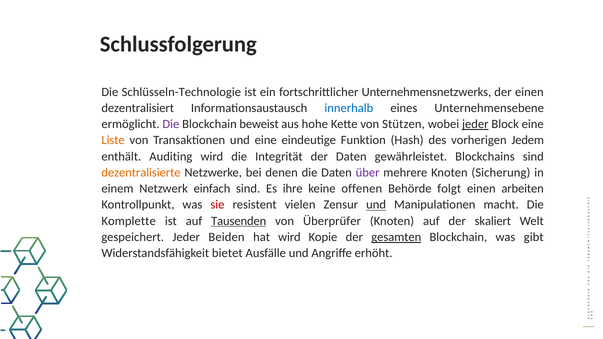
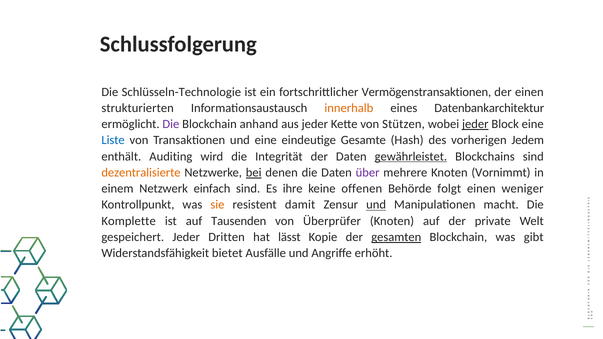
Unternehmensnetzwerks: Unternehmensnetzwerks -> Vermögenstransaktionen (426, 92)
dezentralisiert: dezentralisiert -> strukturierten (138, 108)
innerhalb colour: blue -> orange (349, 108)
Unternehmensebene: Unternehmensebene -> Datenbankarchitektur (489, 108)
beweist: beweist -> anhand (259, 124)
aus hohe: hohe -> jeder (315, 124)
Liste colour: orange -> blue (113, 140)
Funktion: Funktion -> Gesamte (363, 140)
gewährleistet underline: none -> present (411, 157)
bei underline: none -> present (254, 173)
Sicherung: Sicherung -> Vornimmt (501, 173)
arbeiten: arbeiten -> weniger (523, 189)
sie colour: red -> orange (217, 205)
vielen: vielen -> damit (300, 205)
Tausenden underline: present -> none (239, 221)
skaliert: skaliert -> private (493, 221)
Beiden: Beiden -> Dritten (227, 237)
hat wird: wird -> lässt (289, 237)
